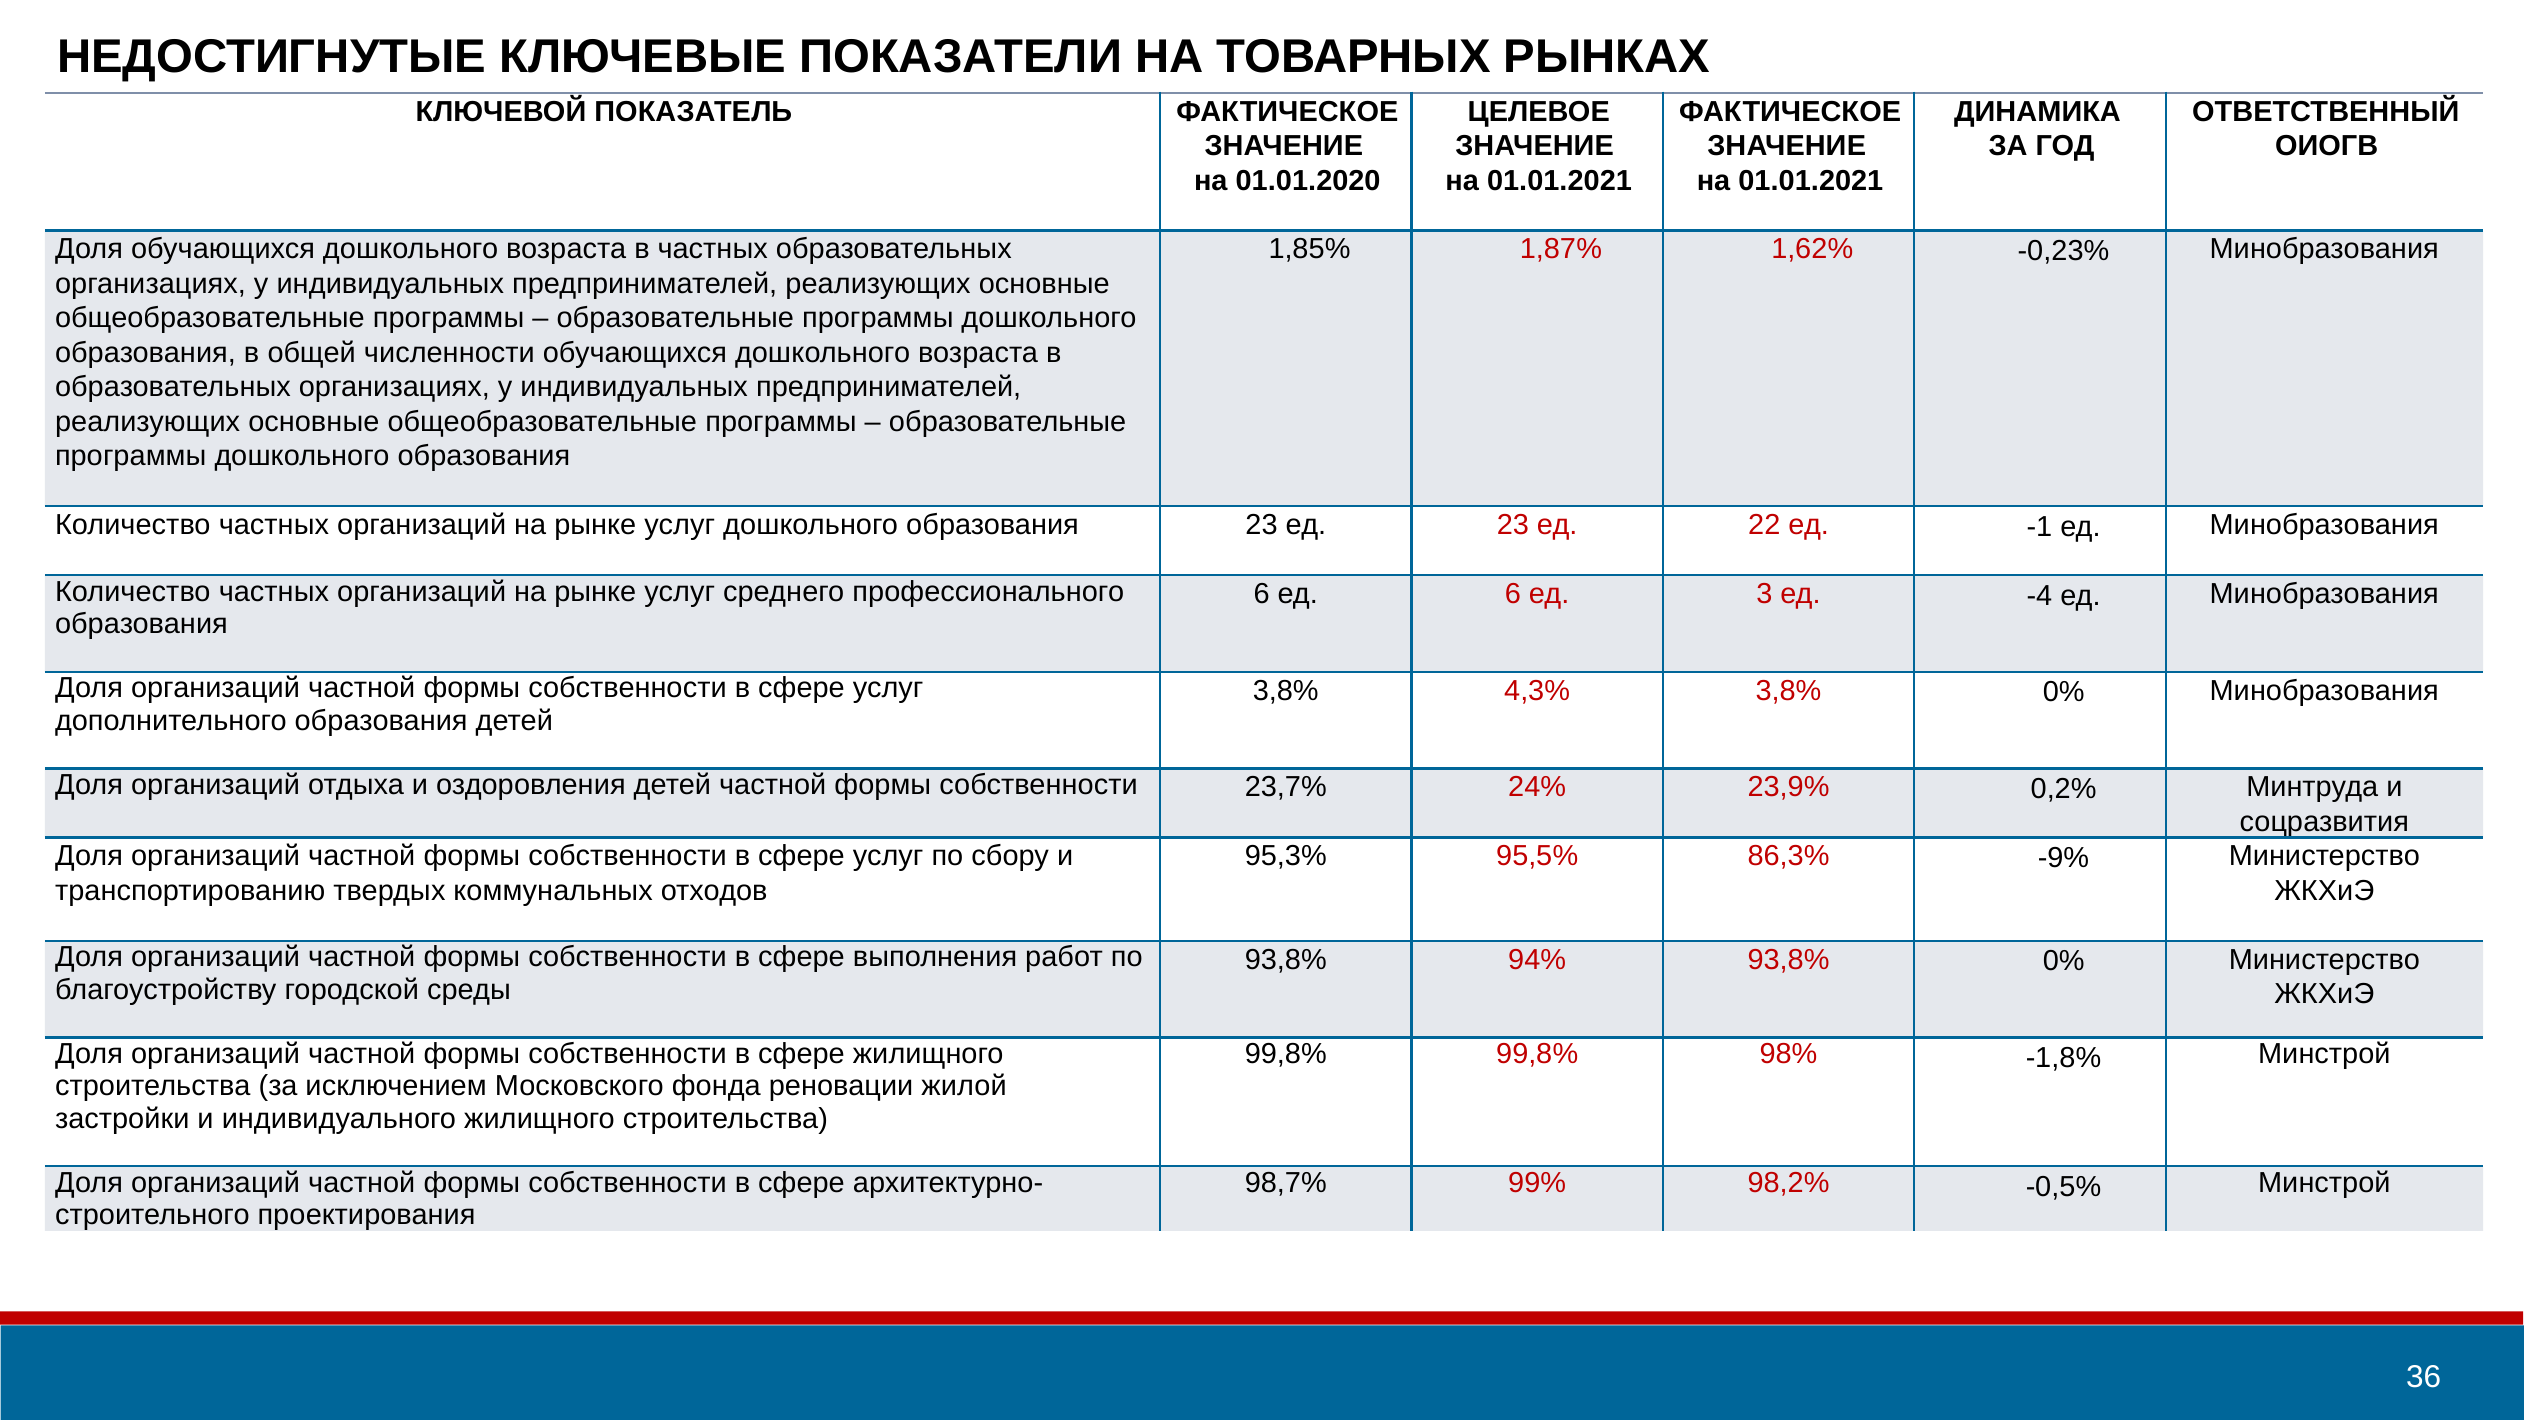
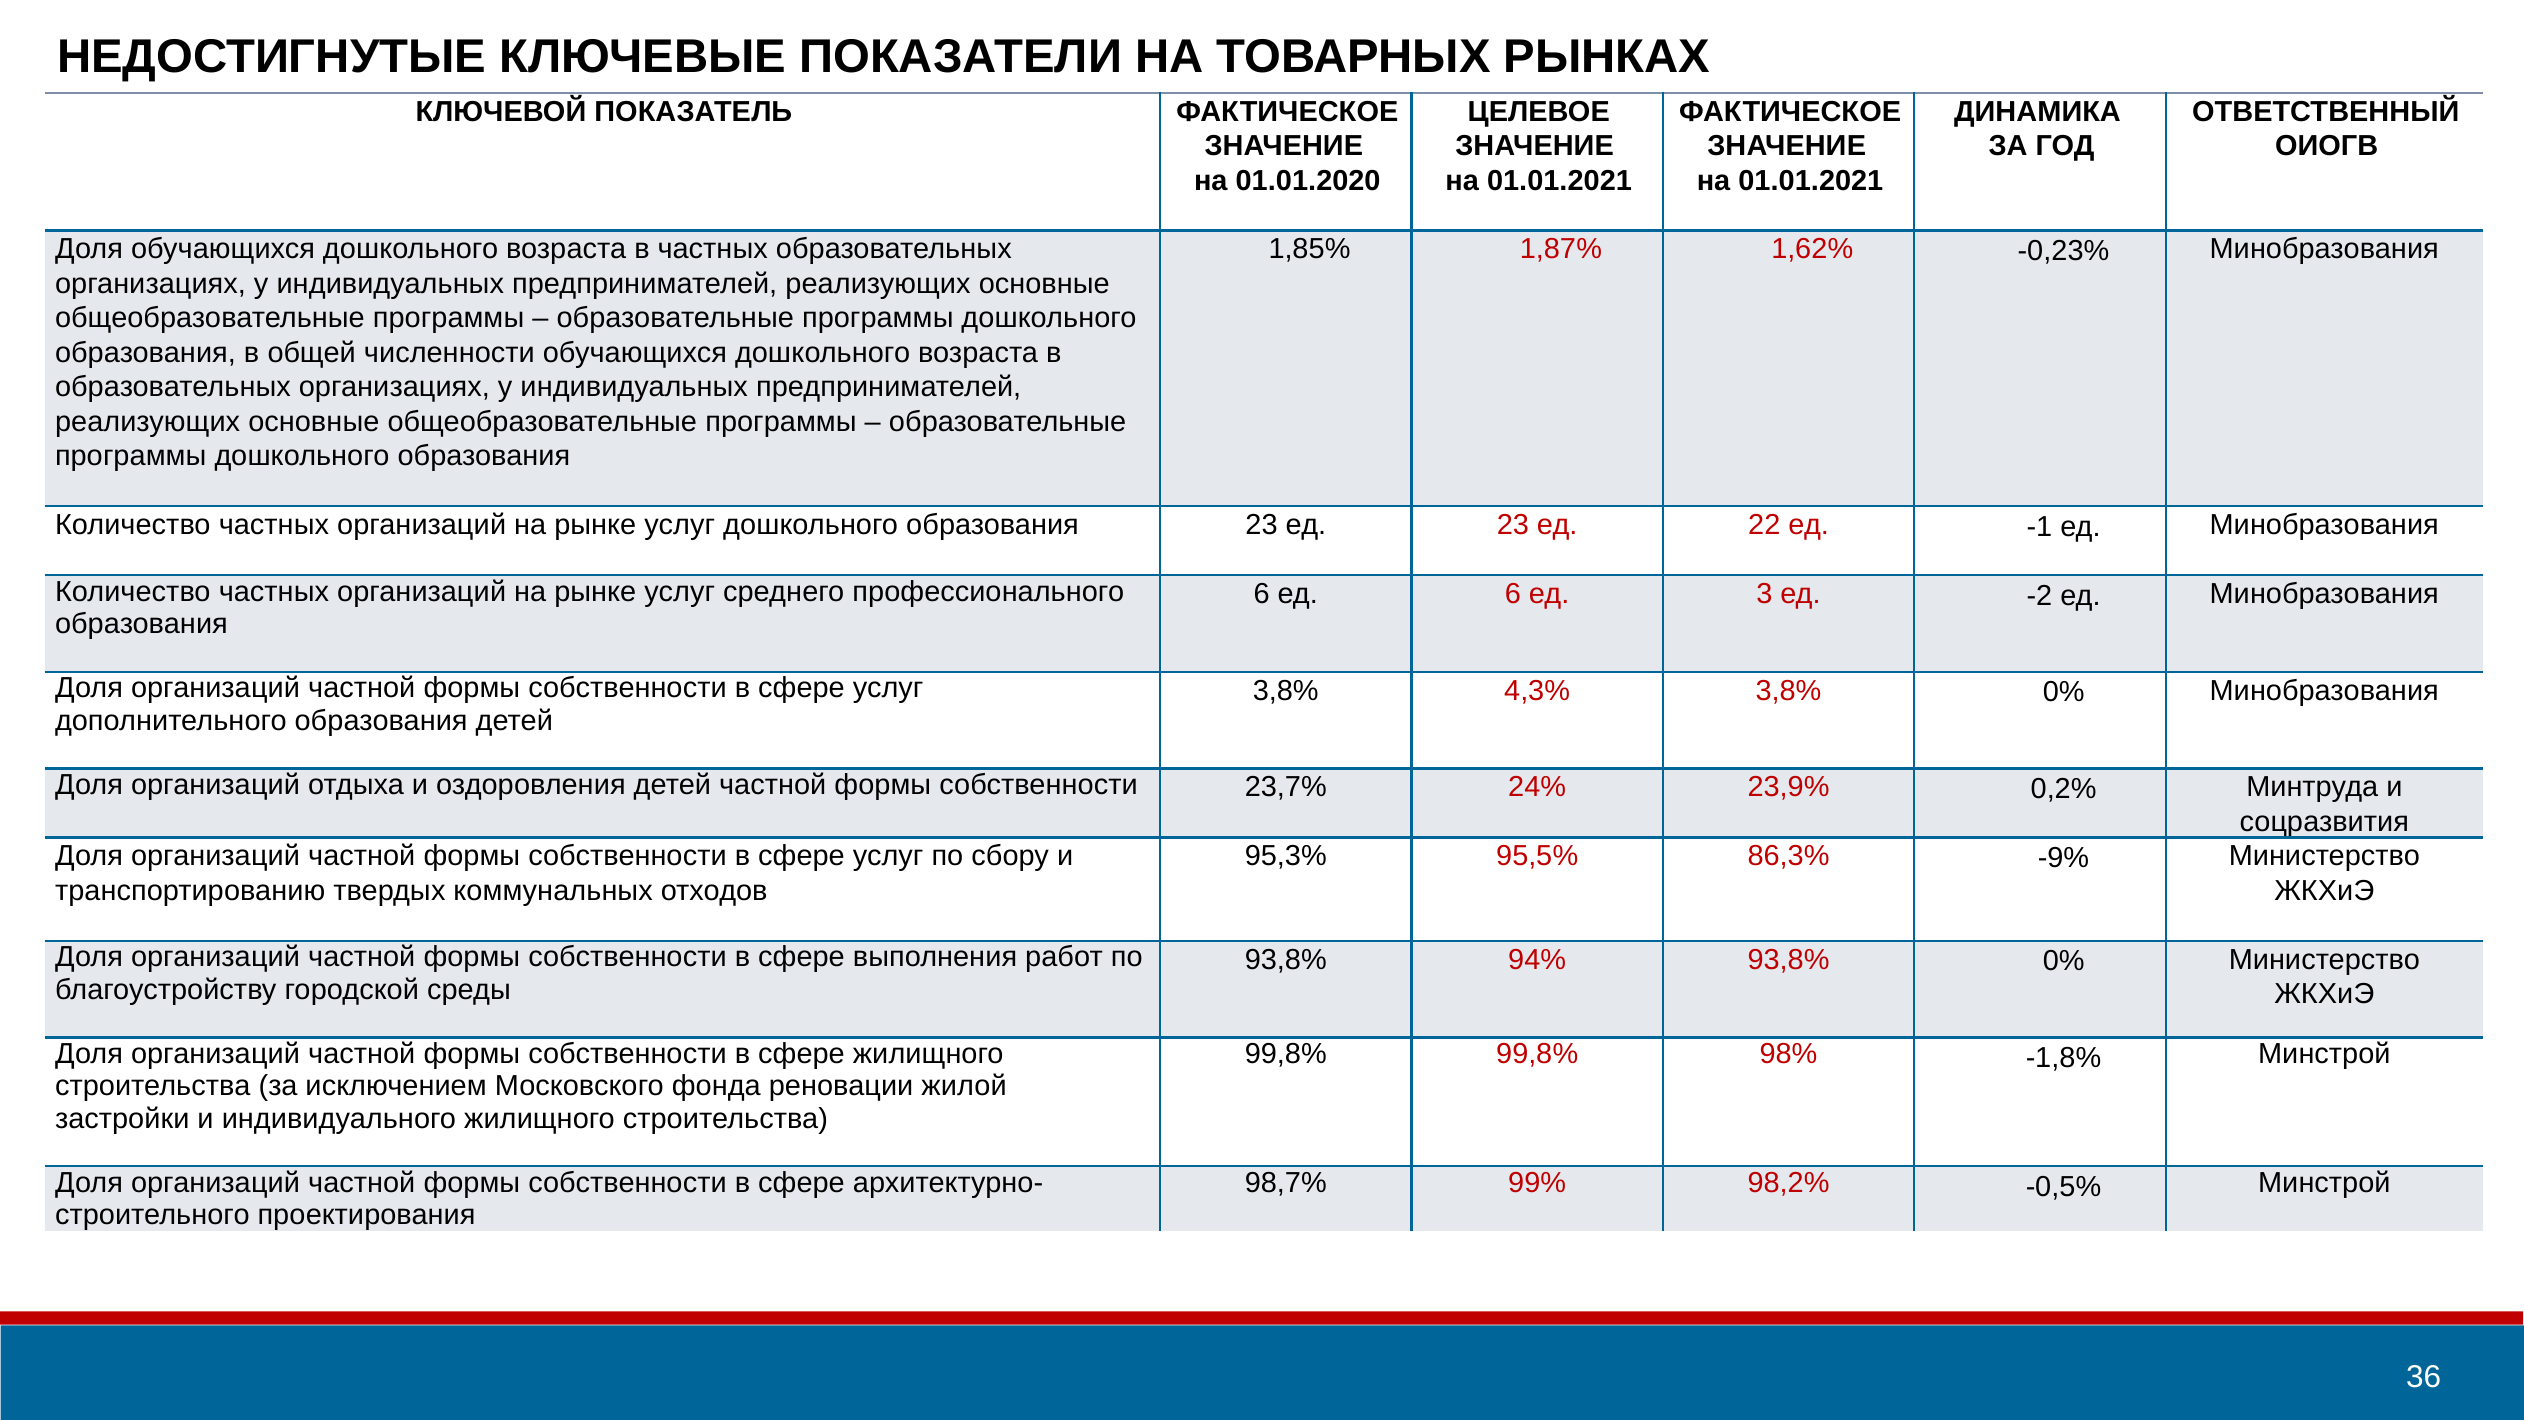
-4: -4 -> -2 (2039, 595)
